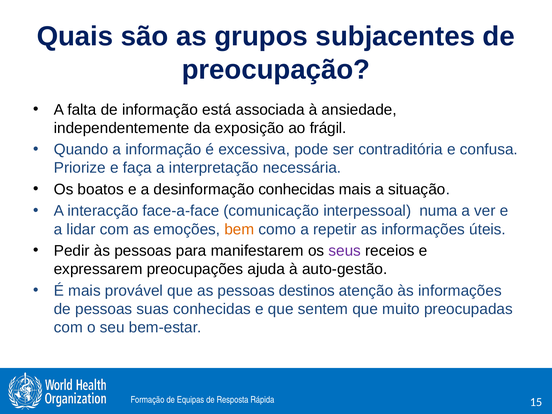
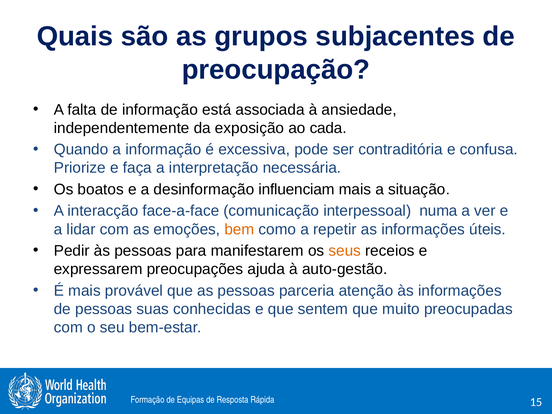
frágil: frágil -> cada (328, 128)
desinformação conhecidas: conhecidas -> influenciam (297, 189)
seus colour: purple -> orange (345, 251)
destinos: destinos -> parceria (307, 291)
